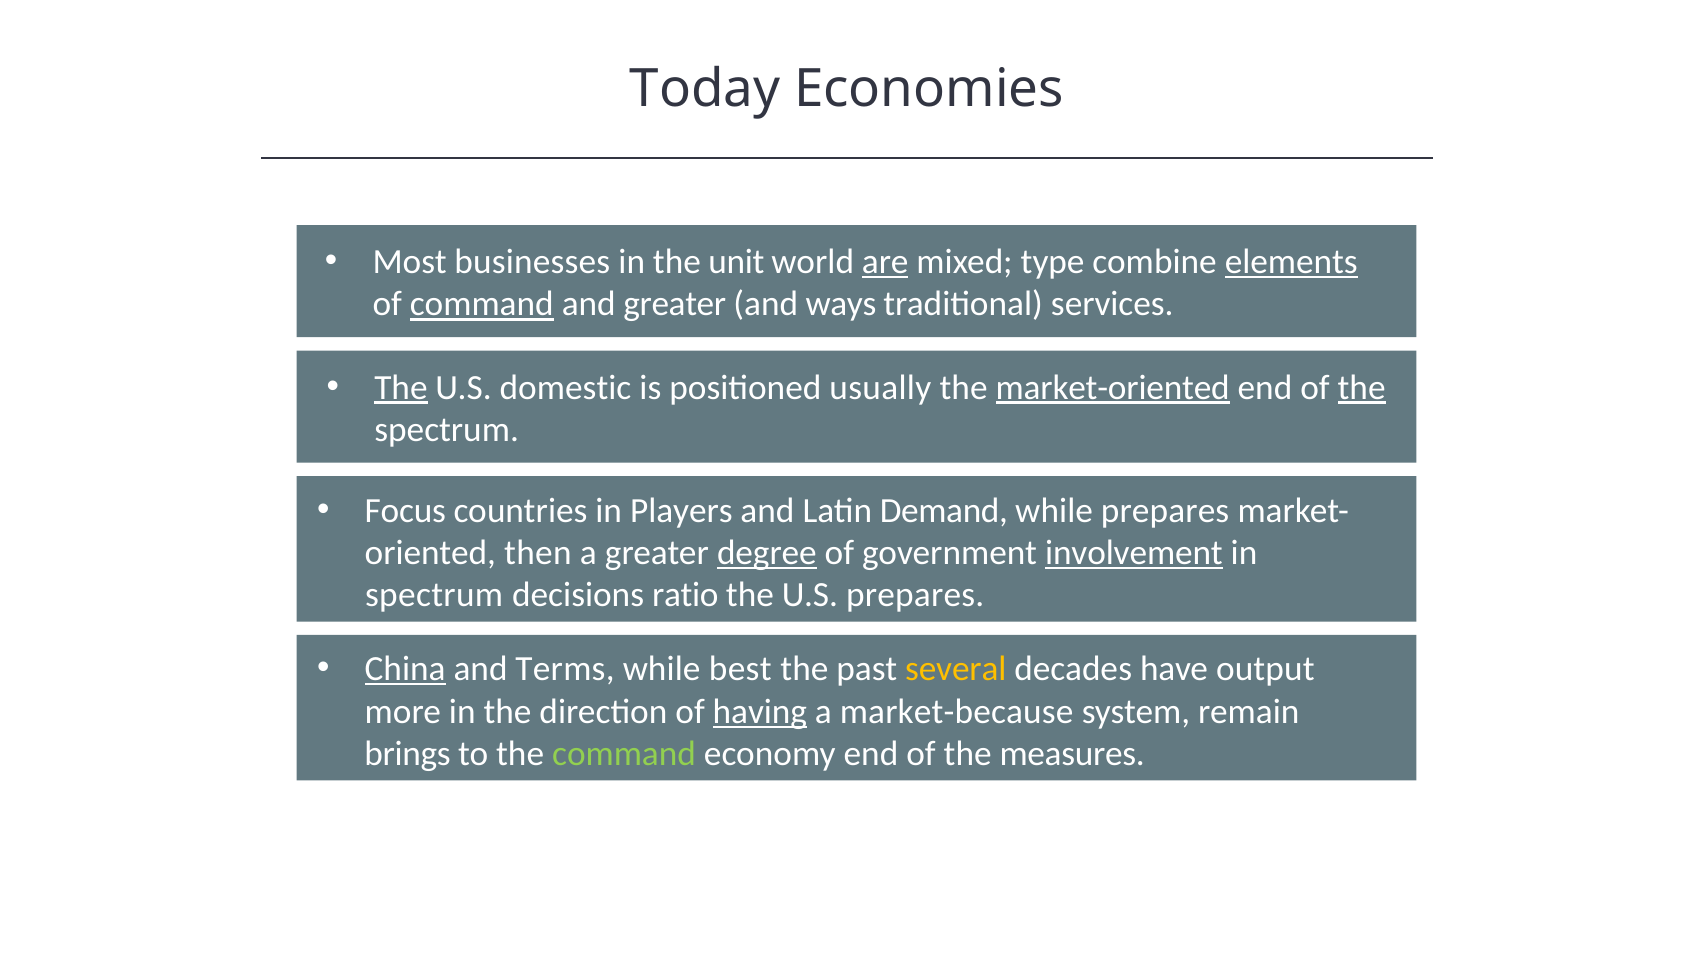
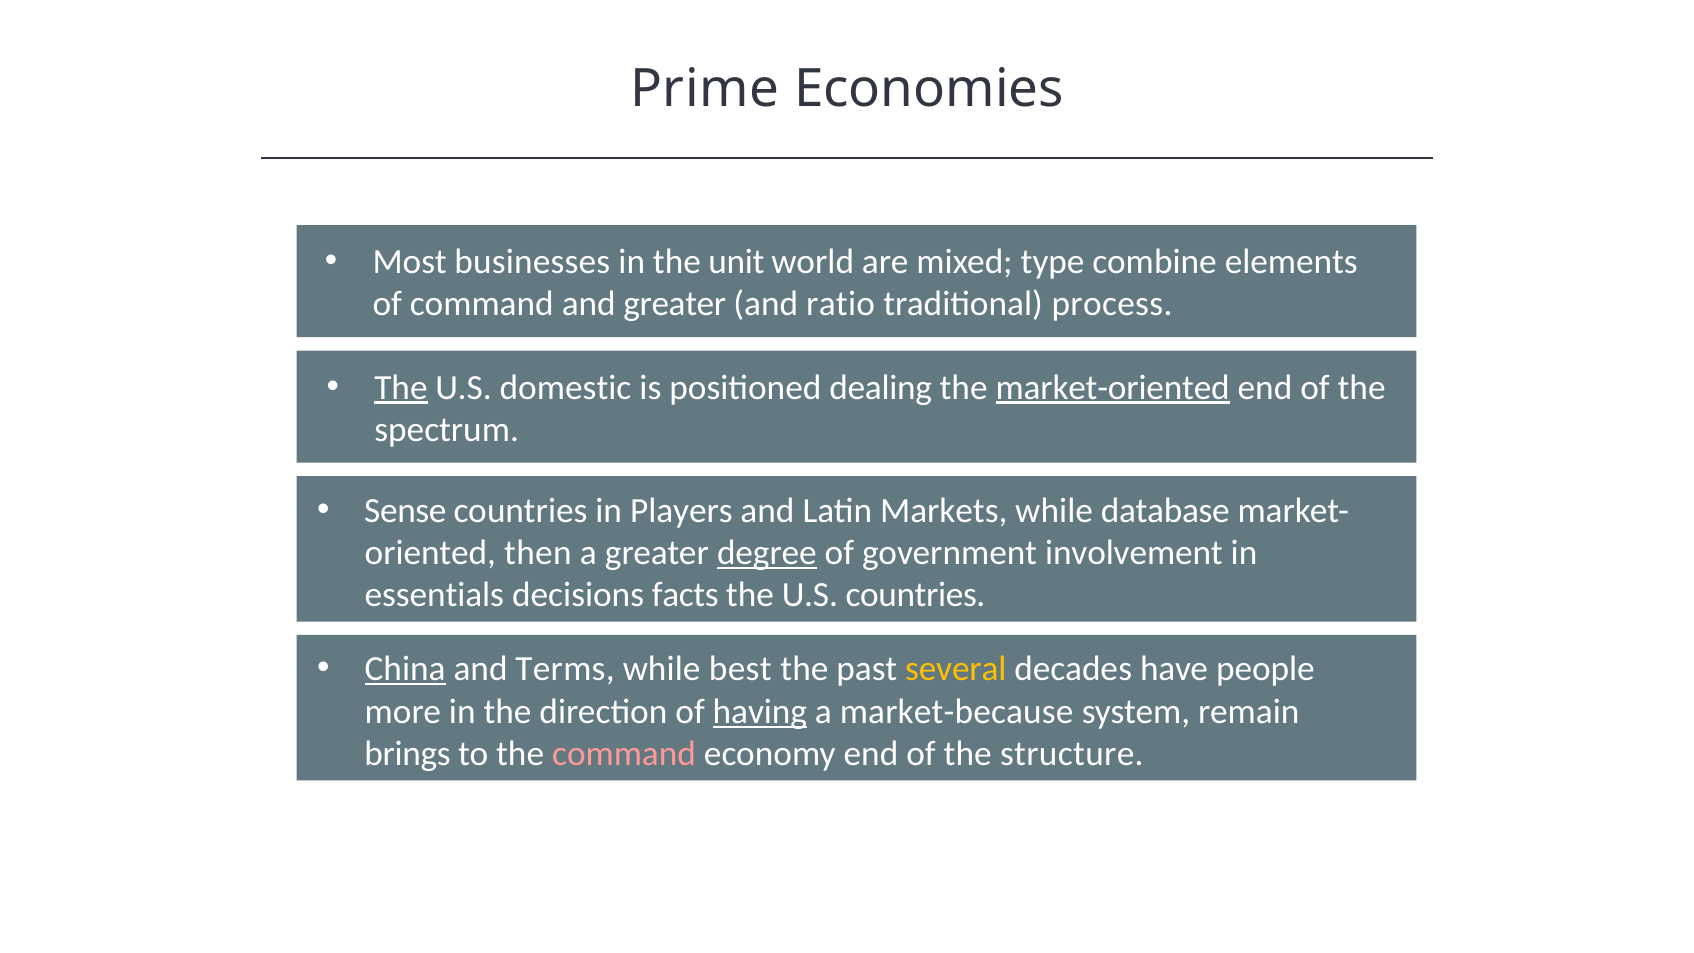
Today: Today -> Prime (705, 89)
are underline: present -> none (885, 262)
elements underline: present -> none (1291, 262)
command underline: present -> none (482, 304)
ways: ways -> ratio (841, 304)
services: services -> process (1112, 304)
usually: usually -> dealing (881, 387)
the underline: present -> none (1362, 387)
Focus: Focus -> Sense (405, 510)
Demand: Demand -> Markets (944, 510)
while prepares: prepares -> database (1165, 510)
involvement underline: present -> none (1134, 553)
spectrum: spectrum -> essentials (434, 595)
ratio: ratio -> facts (685, 595)
U.S prepares: prepares -> countries (915, 595)
output: output -> people (1265, 669)
command colour: light green -> pink (624, 754)
measures: measures -> structure (1072, 754)
